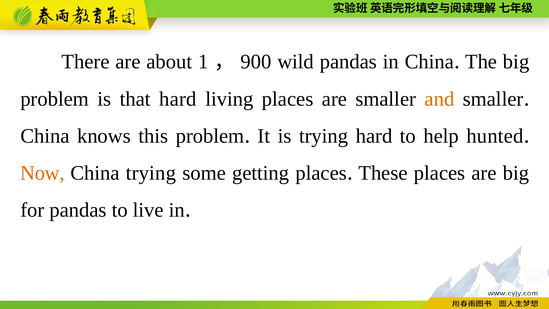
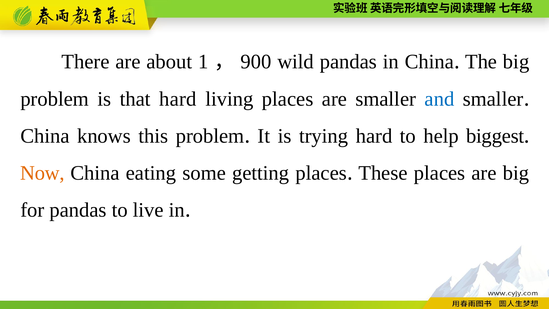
and colour: orange -> blue (439, 99)
hunted: hunted -> biggest (495, 136)
China trying: trying -> eating (151, 173)
